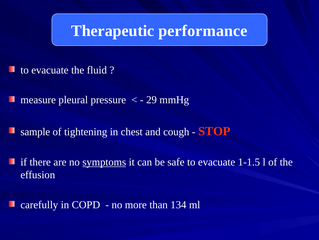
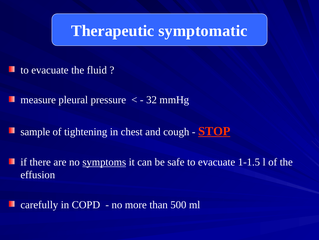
performance: performance -> symptomatic (203, 31)
29: 29 -> 32 (152, 100)
STOP underline: none -> present (214, 131)
134: 134 -> 500 (178, 204)
